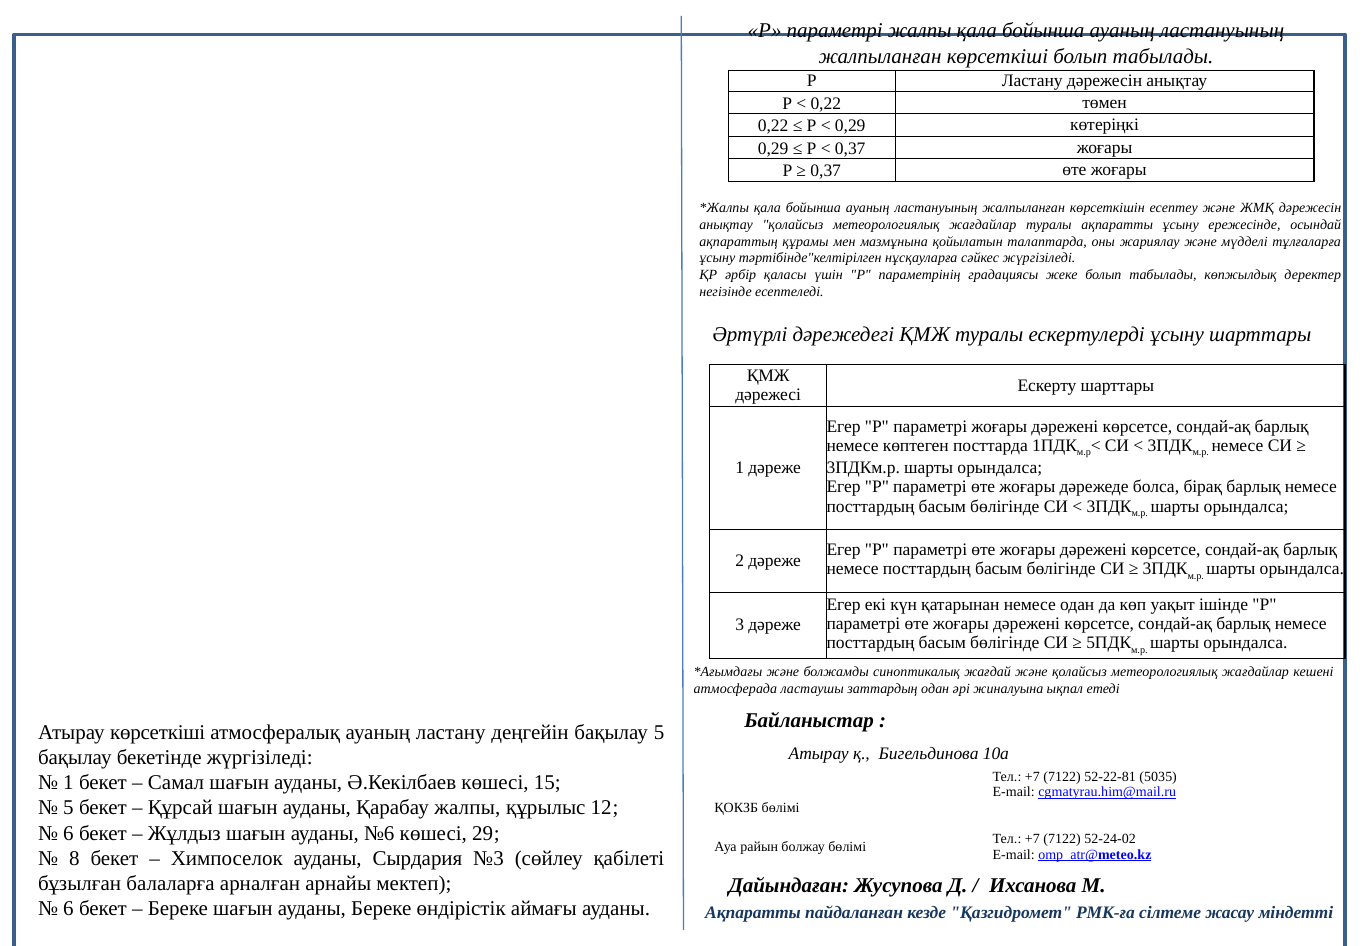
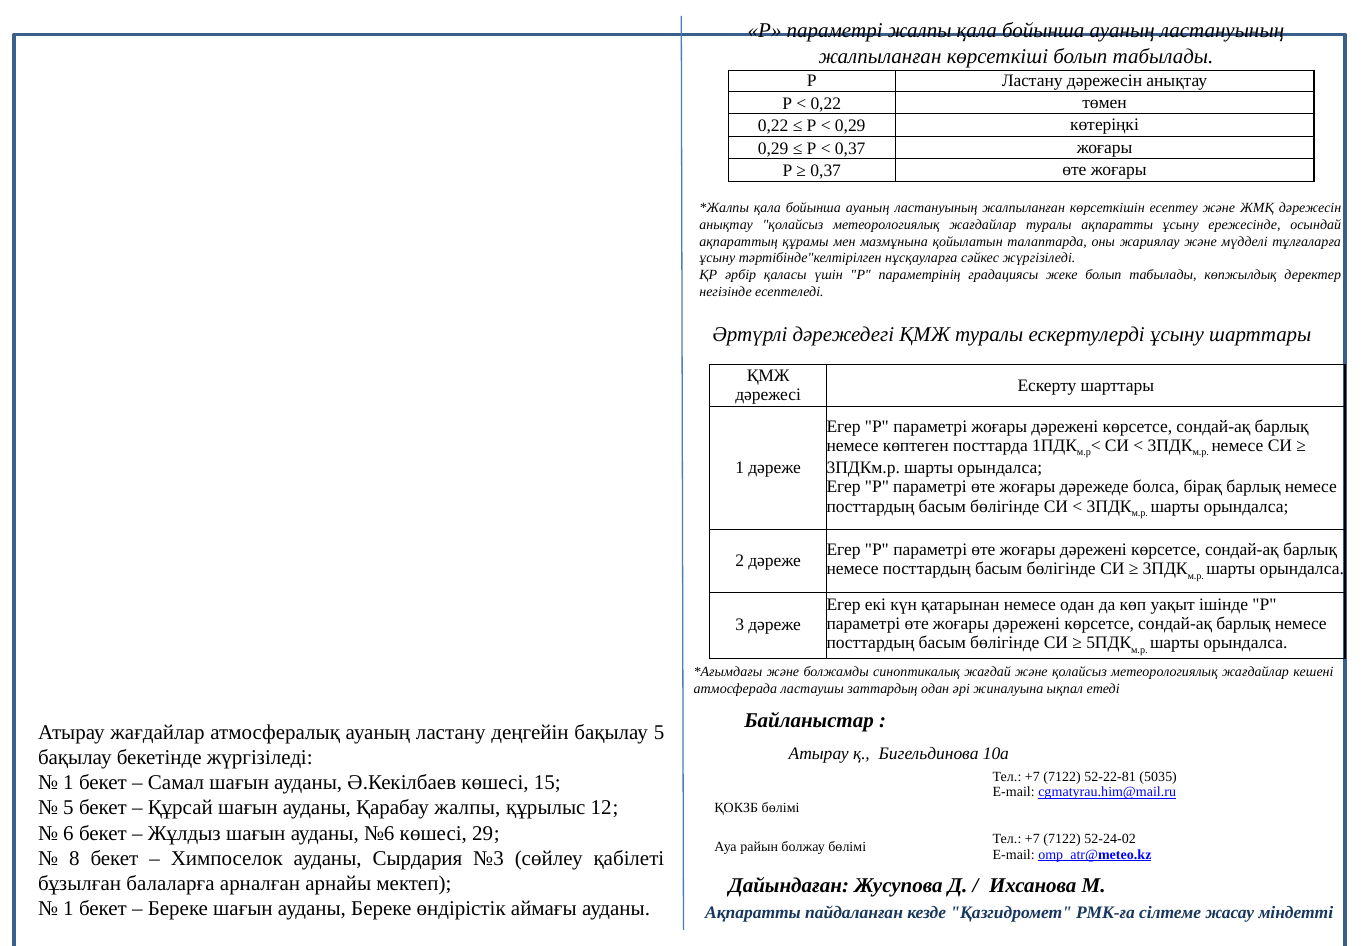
Атырау көрсеткіші: көрсеткіші -> жағдайлар (157, 733)
6: 6 -> 1 (68, 909)
